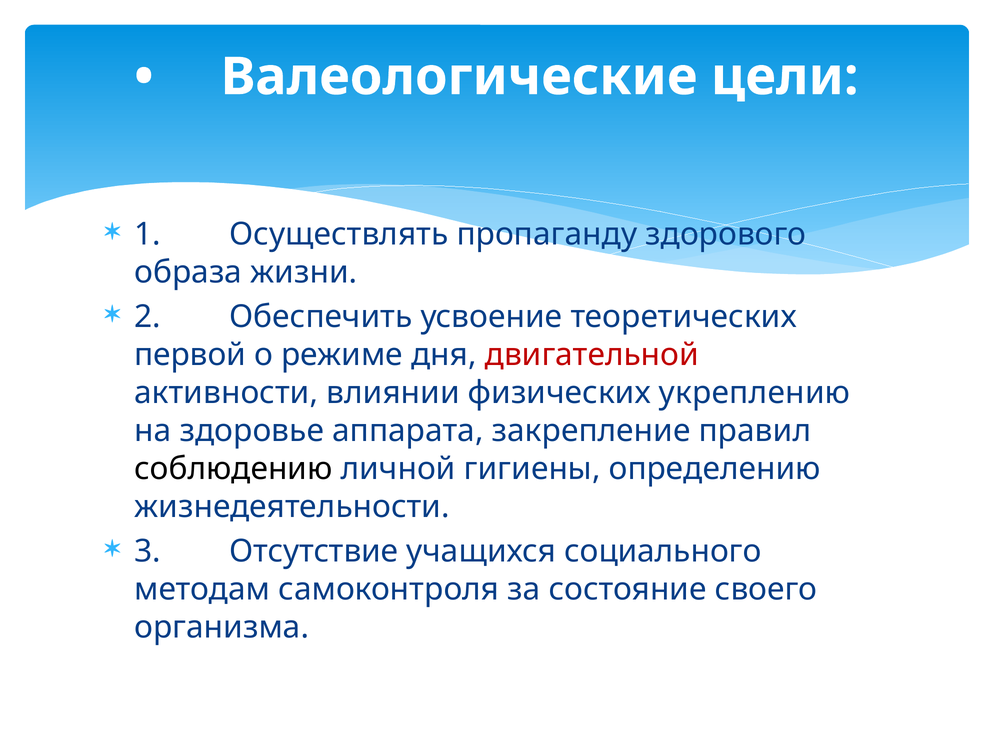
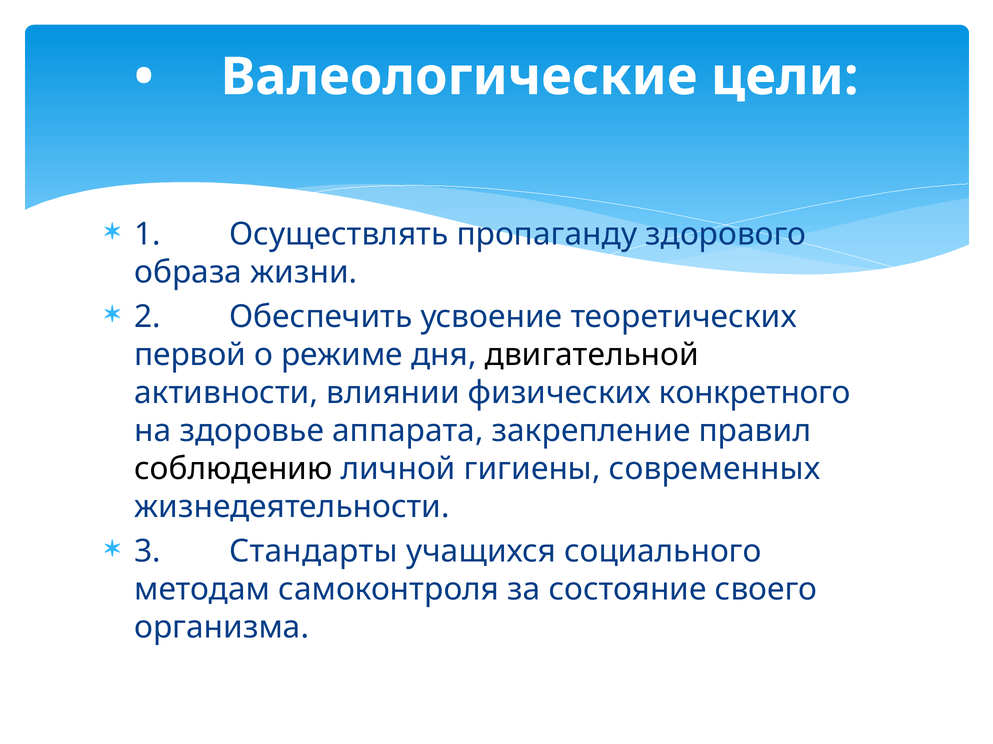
двигательной colour: red -> black (592, 355)
укреплению: укреплению -> конкретного (755, 393)
определению: определению -> современных (715, 469)
Отсутствие: Отсутствие -> Стандарты (314, 552)
